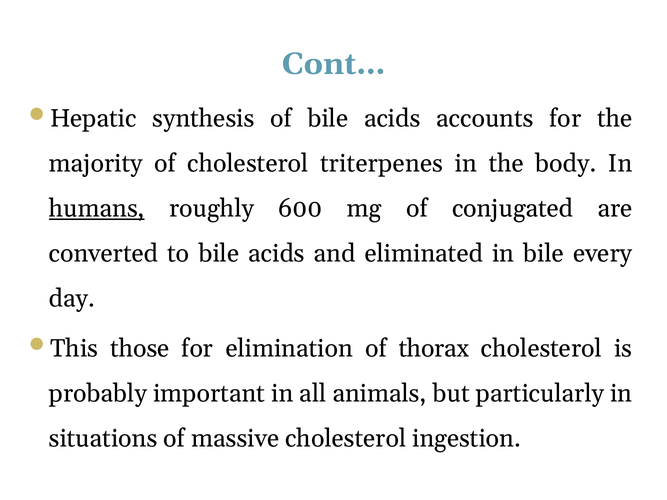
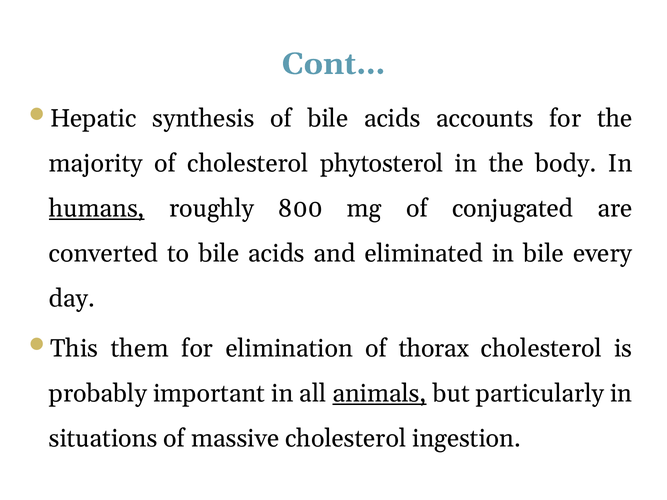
triterpenes: triterpenes -> phytosterol (382, 164)
600: 600 -> 800 (300, 209)
those: those -> them (140, 349)
animals underline: none -> present (380, 394)
